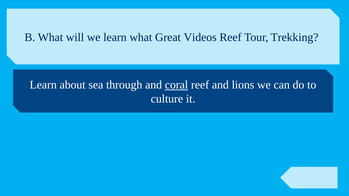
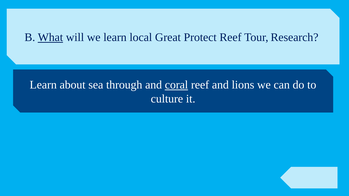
What underline: none -> present (50, 37)
learn what: what -> local (141, 37)
Videos: Videos -> Protect (200, 37)
Trekking: Trekking -> Research (295, 37)
